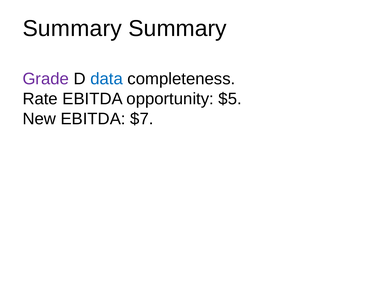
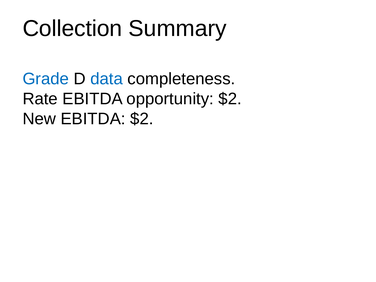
Summary: Summary -> Collection (72, 29)
Grade colour: purple -> blue (46, 79)
opportunity $5: $5 -> $2 (230, 99)
EBITDA $7: $7 -> $2 (142, 119)
